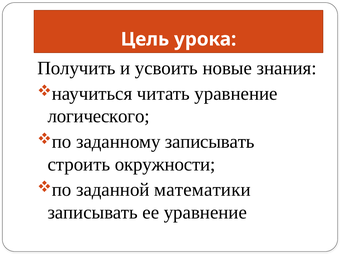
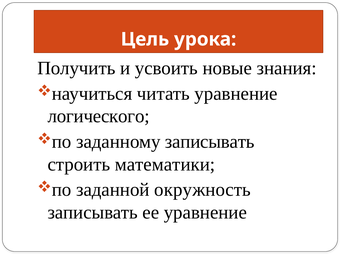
окружности: окружности -> математики (165, 164)
математики: математики -> окружность (203, 190)
